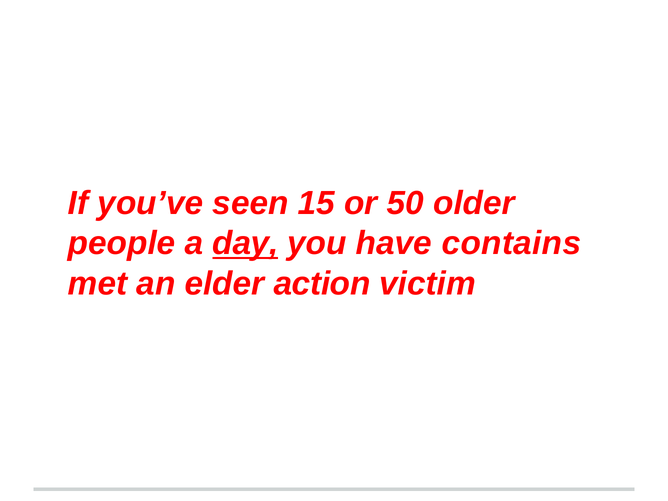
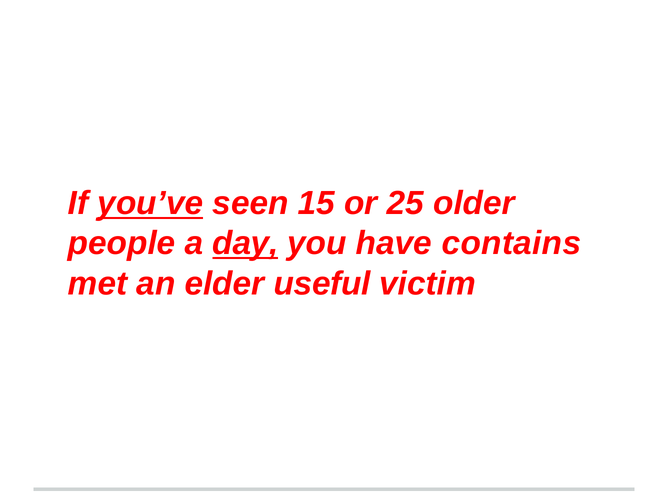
you’ve underline: none -> present (150, 203)
50: 50 -> 25 (405, 203)
action: action -> useful (322, 284)
